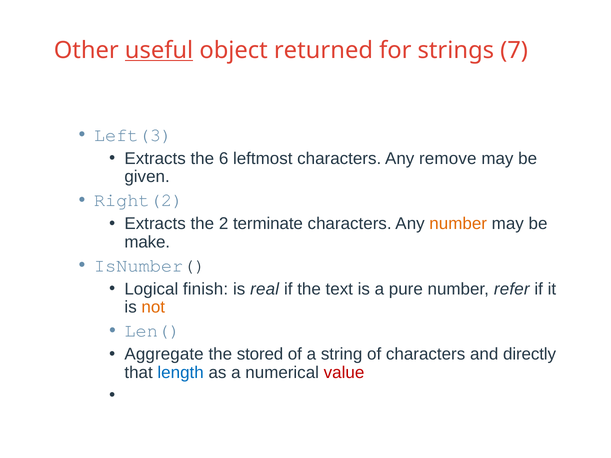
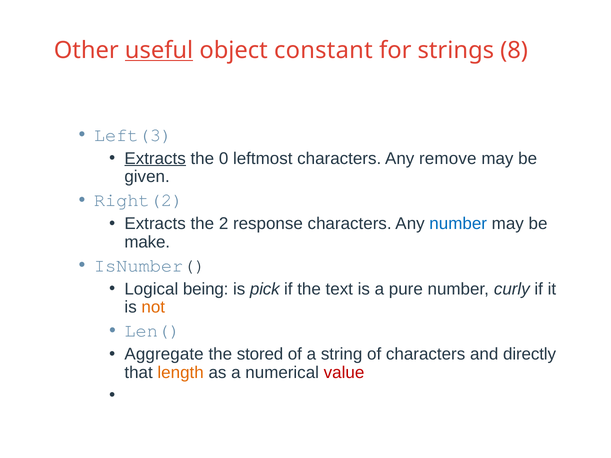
returned: returned -> constant (323, 50)
7: 7 -> 8 (514, 50)
Extracts underline: none -> present (155, 158)
6: 6 -> 0 (224, 158)
terminate: terminate -> response (268, 224)
number colour: orange -> blue (458, 224)
finish: finish -> being (206, 289)
real: real -> pick (265, 289)
refer: refer -> curly (512, 289)
length colour: blue -> orange (181, 373)
